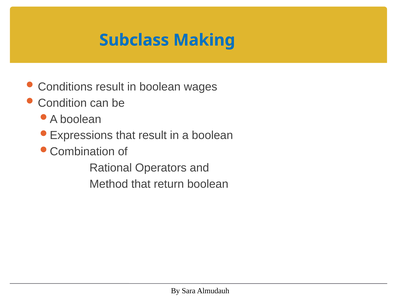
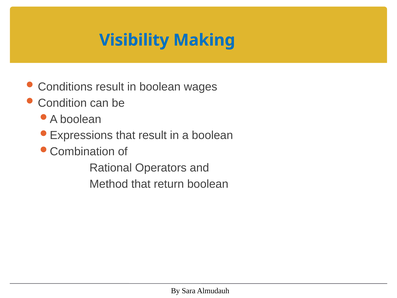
Subclass: Subclass -> Visibility (134, 40)
